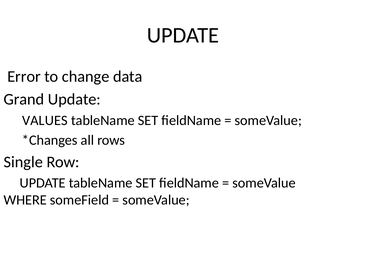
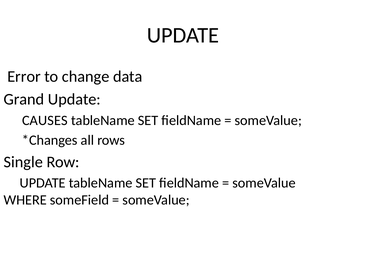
VALUES: VALUES -> CAUSES (45, 121)
